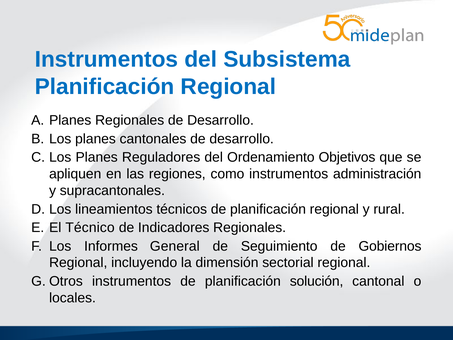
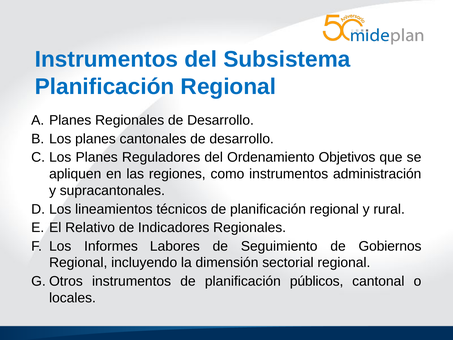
Técnico: Técnico -> Relativo (90, 227)
General: General -> Labores (175, 246)
solución: solución -> públicos (317, 281)
